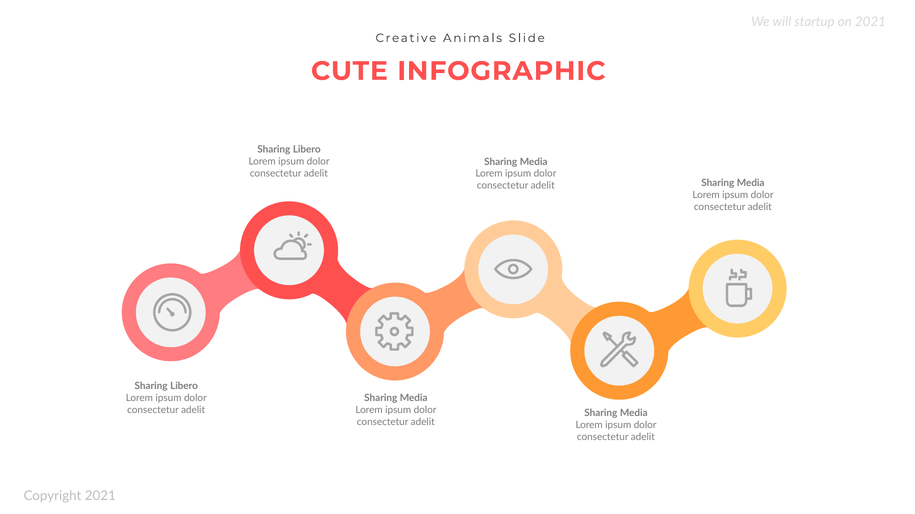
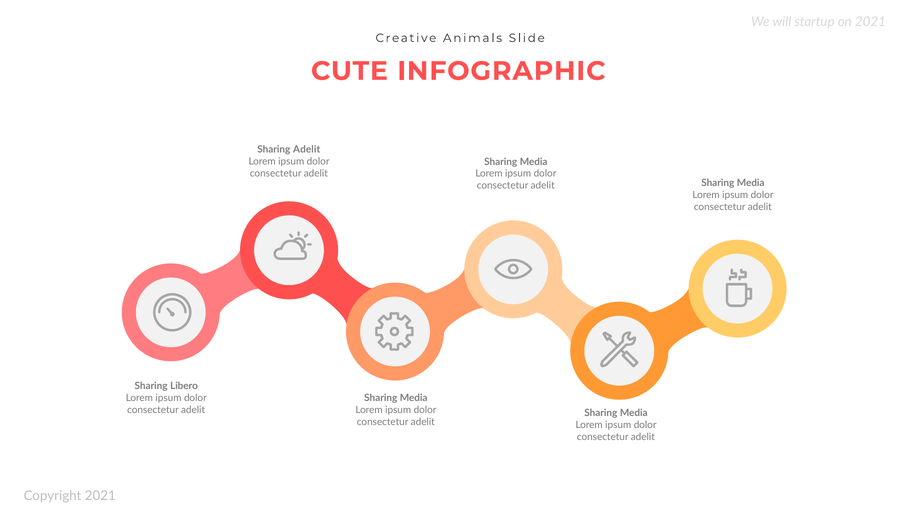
Libero: Libero -> Adelit (307, 150)
